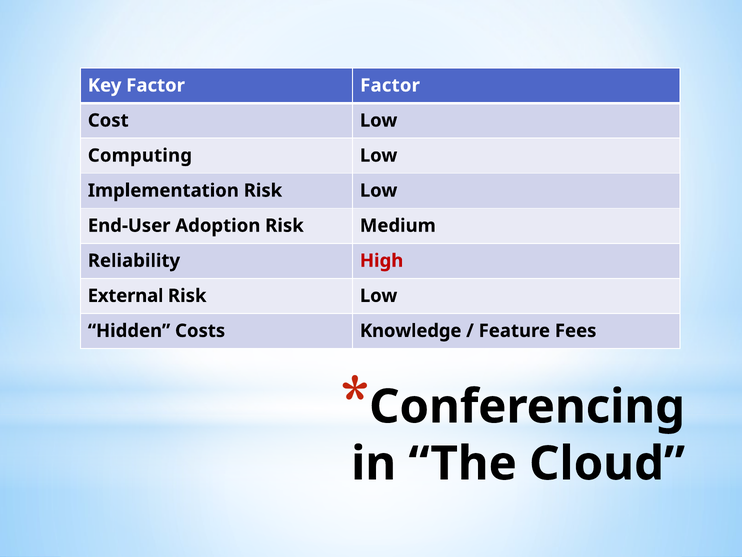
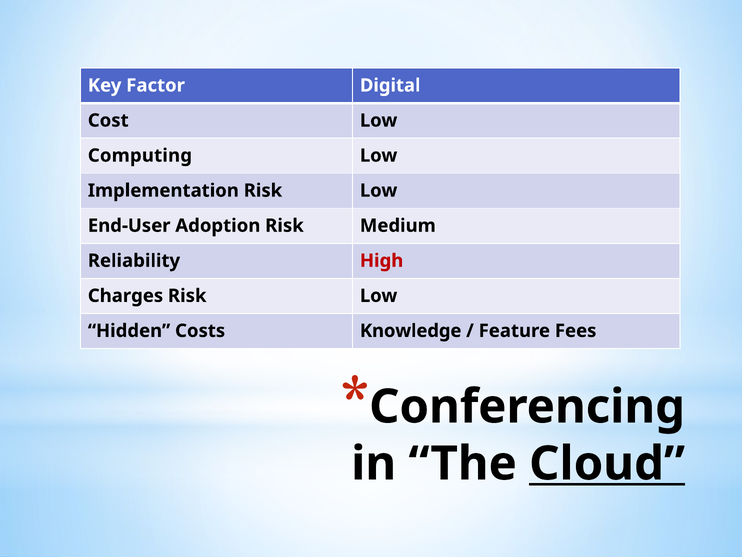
Factor Factor: Factor -> Digital (390, 85)
External: External -> Charges (125, 296)
Cloud underline: none -> present (607, 463)
